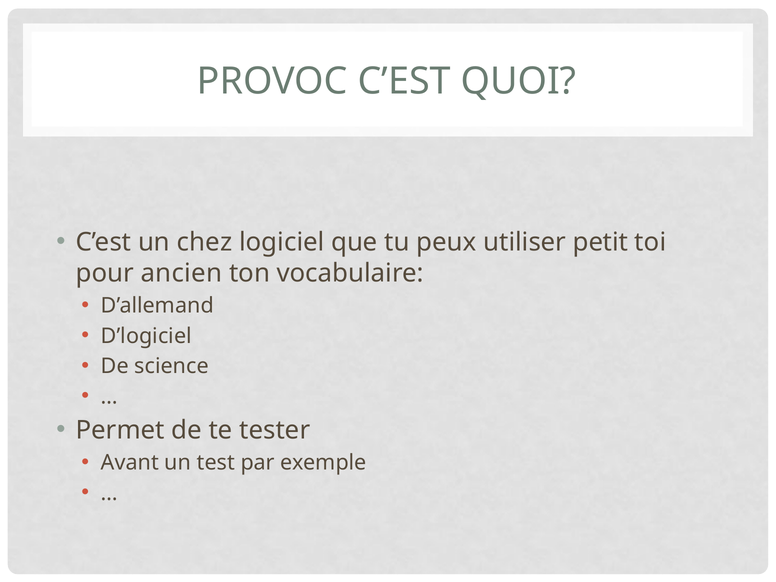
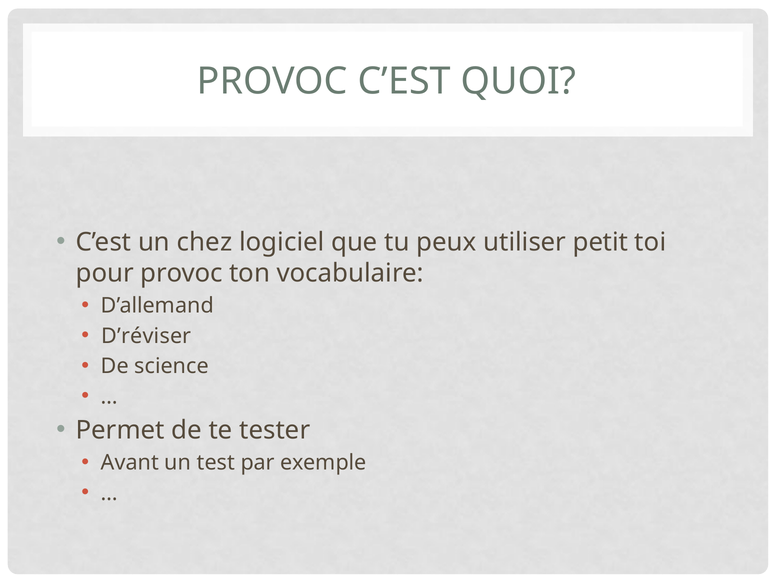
pour ancien: ancien -> provoc (182, 273)
D’logiciel: D’logiciel -> D’réviser (146, 336)
